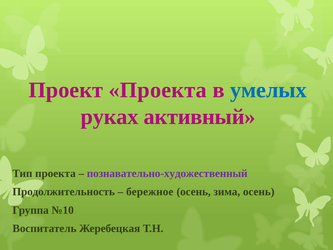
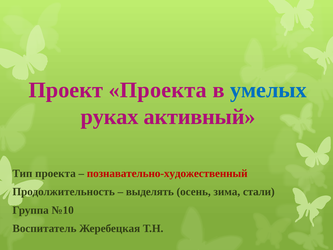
познавательно-художественный colour: purple -> red (167, 173)
бережное: бережное -> выделять (150, 192)
зима осень: осень -> стали (259, 192)
